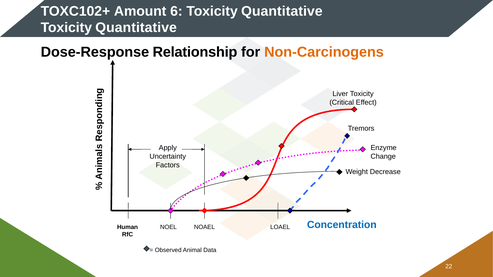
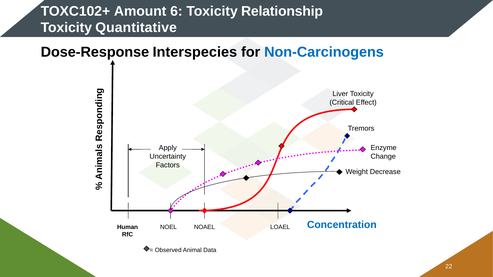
6 Toxicity Quantitative: Quantitative -> Relationship (282, 11)
Relationship: Relationship -> Interspecies (195, 52)
Non-Carcinogens colour: orange -> blue (324, 52)
